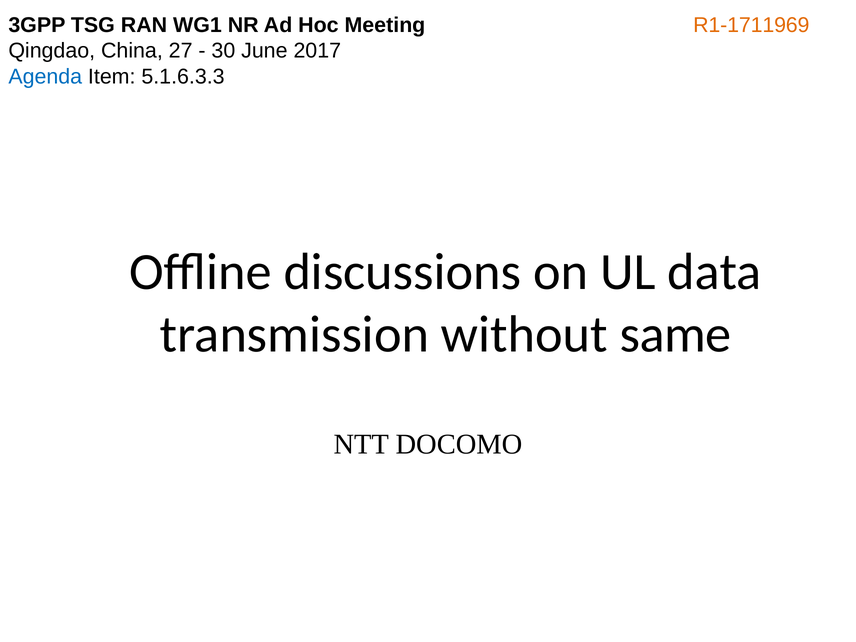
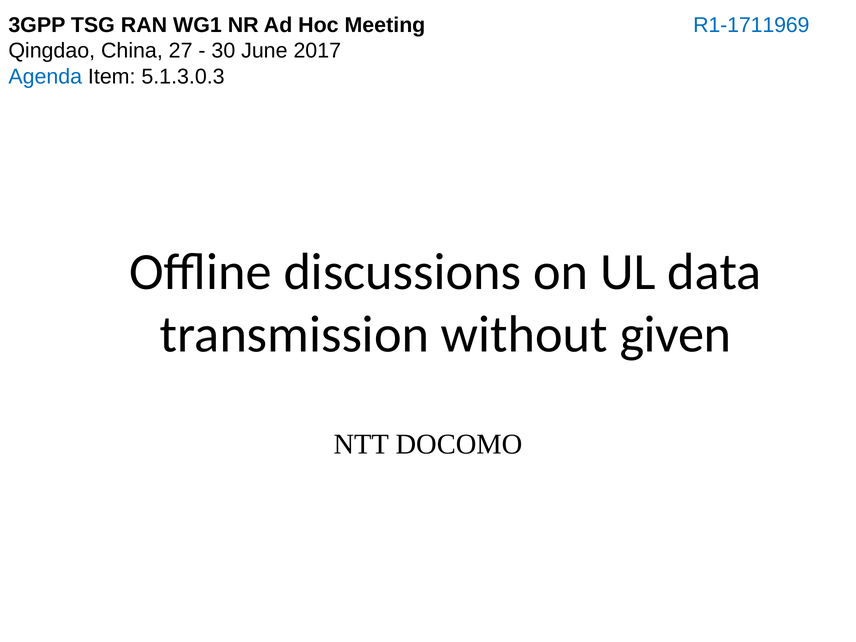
R1-1711969 colour: orange -> blue (751, 25)
5.1.6.3.3: 5.1.6.3.3 -> 5.1.3.0.3 (183, 77)
same: same -> given (675, 335)
